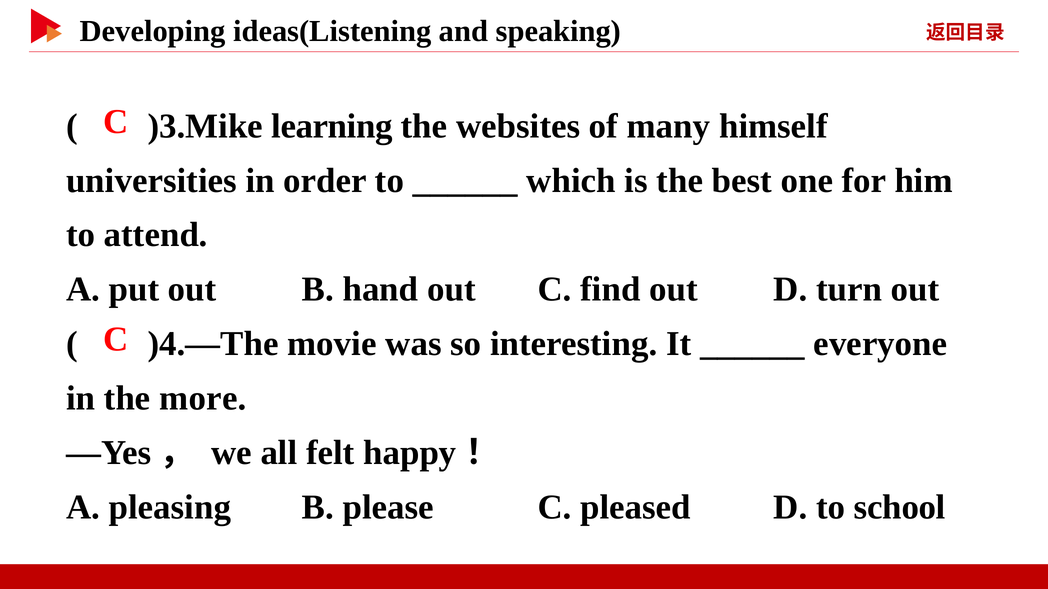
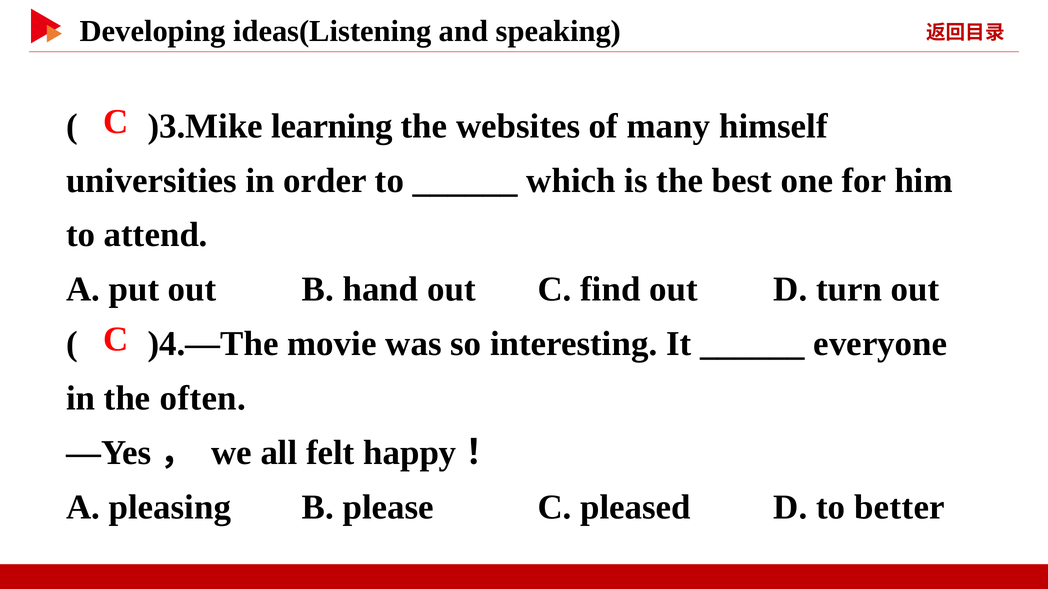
more: more -> often (203, 399)
school: school -> better (899, 508)
